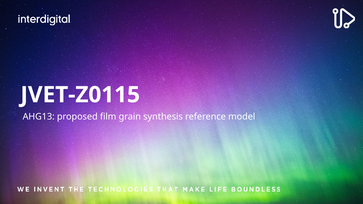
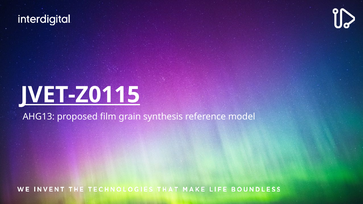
JVET-Z0115 underline: none -> present (80, 95)
